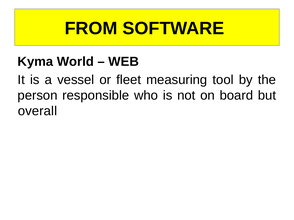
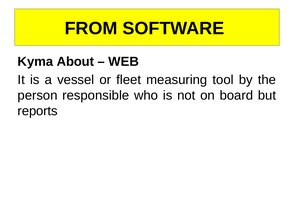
World: World -> About (75, 62)
overall: overall -> reports (38, 111)
